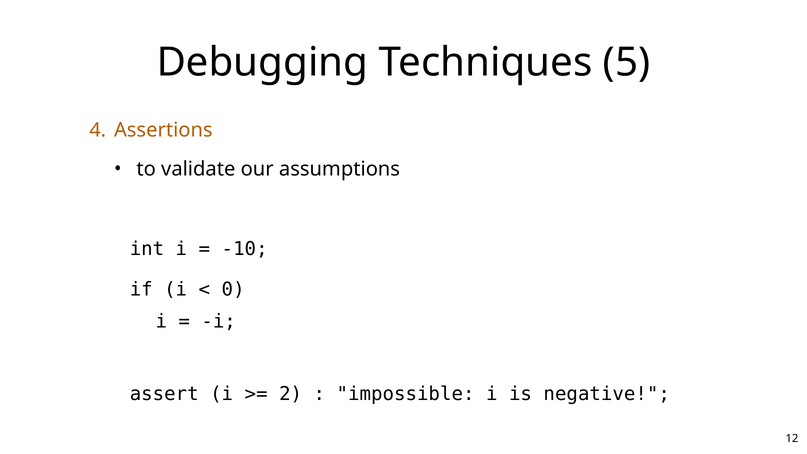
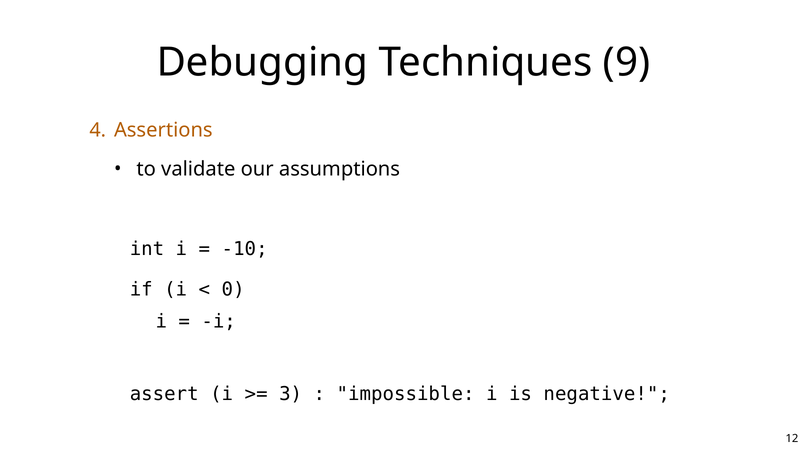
5: 5 -> 9 (627, 62)
2: 2 -> 3 (291, 394)
